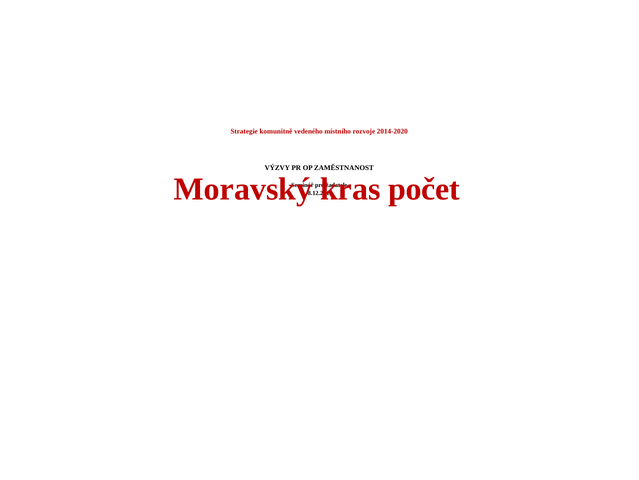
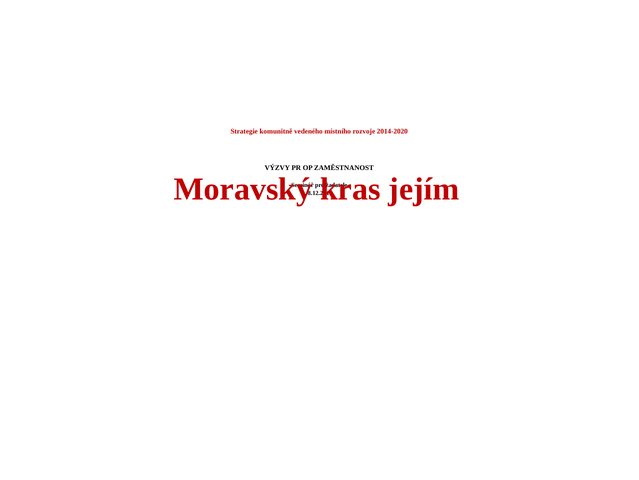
počet: počet -> jejím (424, 189)
